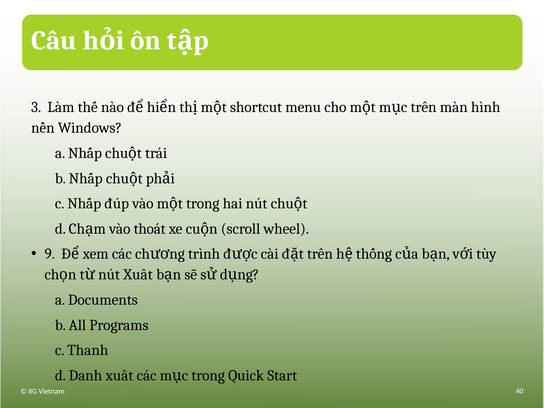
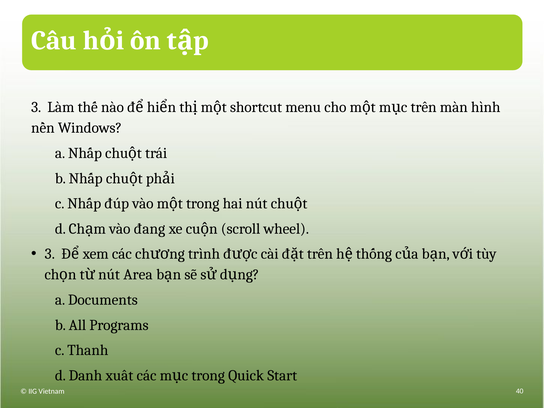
thoát: thoát -> đang (150, 229)
9: 9 -> 3 (50, 254)
nút Xuât: Xuât -> Area (138, 275)
